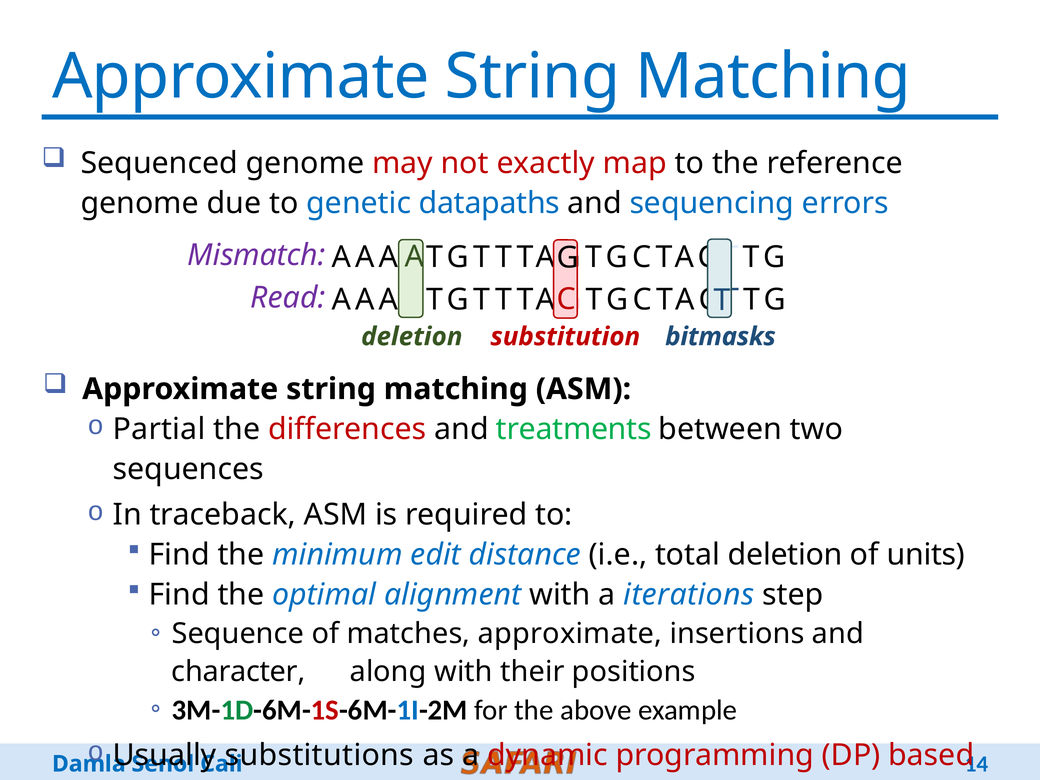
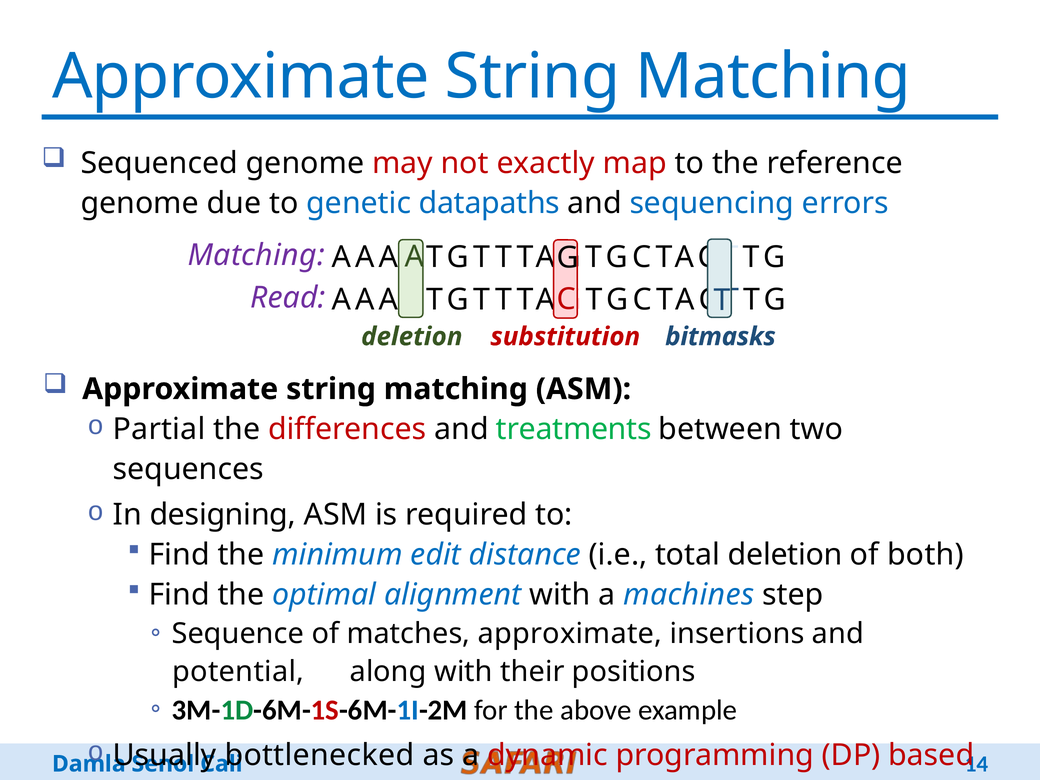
Mismatch: Mismatch -> Matching (256, 255)
traceback: traceback -> designing (223, 515)
units: units -> both (926, 555)
iterations: iterations -> machines (689, 595)
character: character -> potential (238, 672)
substitutions: substitutions -> bottlenecked (319, 755)
